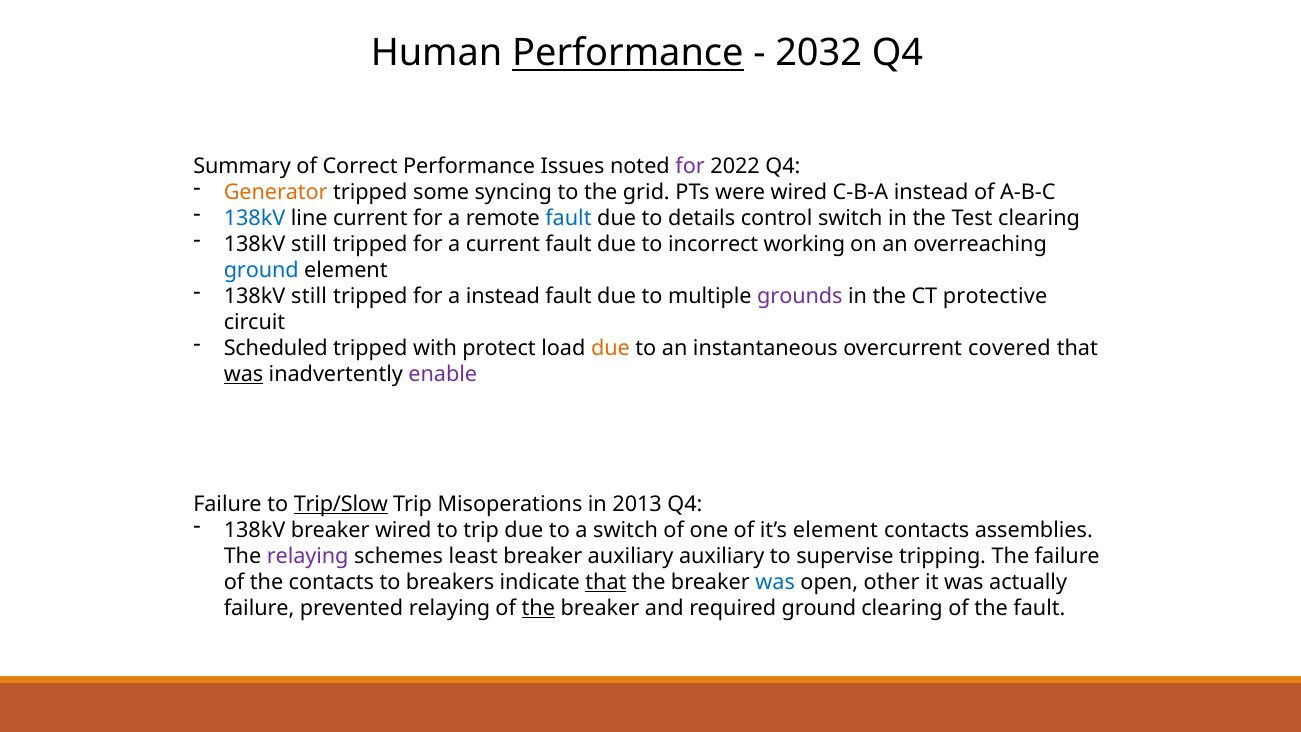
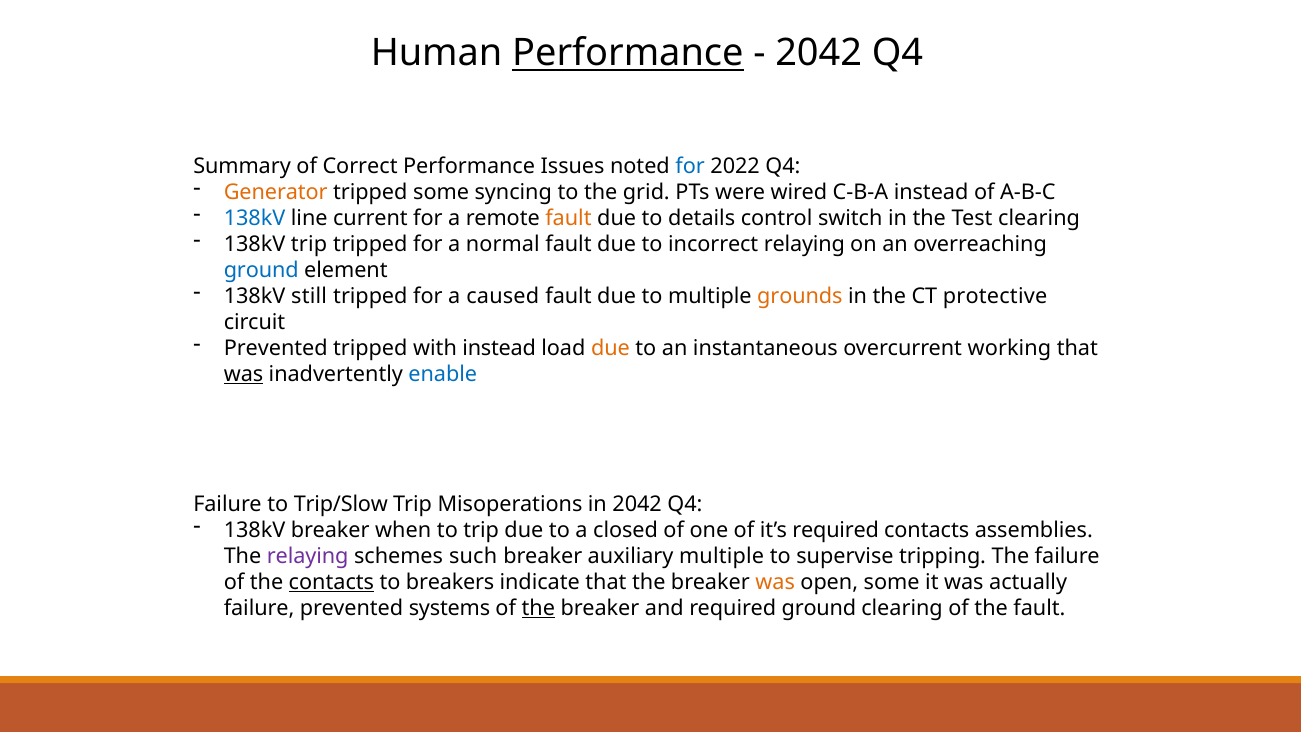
2032: 2032 -> 2042 (819, 53)
for colour: purple -> blue (690, 166)
fault colour: blue -> orange (568, 218)
still: still -> trip (309, 244)
a current: current -> normal (503, 244)
incorrect working: working -> relaying (804, 244)
a instead: instead -> caused (503, 296)
grounds colour: purple -> orange (800, 296)
Scheduled: Scheduled -> Prevented (276, 348)
with protect: protect -> instead (499, 348)
covered: covered -> working (1009, 348)
enable colour: purple -> blue (443, 374)
Trip/Slow underline: present -> none (341, 504)
in 2013: 2013 -> 2042 (637, 504)
breaker wired: wired -> when (403, 530)
a switch: switch -> closed (626, 530)
it’s element: element -> required (836, 530)
least: least -> such (473, 556)
auxiliary auxiliary: auxiliary -> multiple (722, 556)
contacts underline: none -> present (331, 582)
that underline: present -> none (606, 582)
was colour: blue -> orange (775, 582)
open other: other -> some (892, 582)
prevented relaying: relaying -> systems (449, 608)
